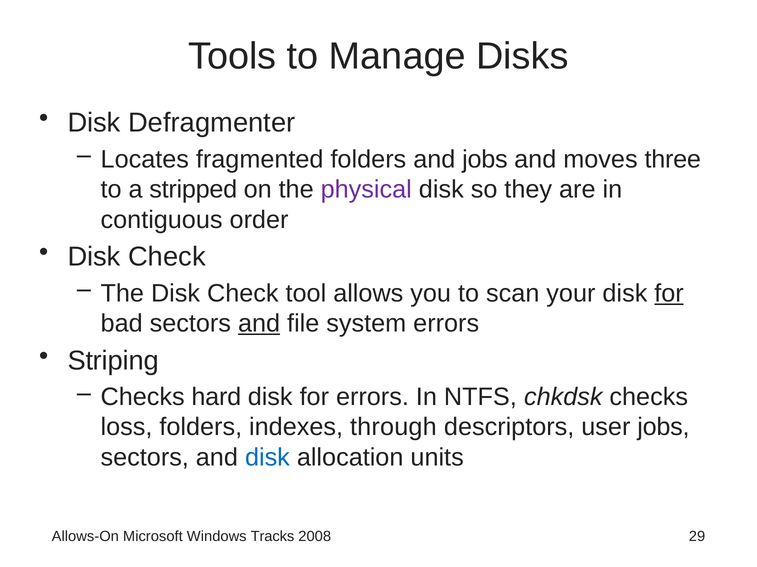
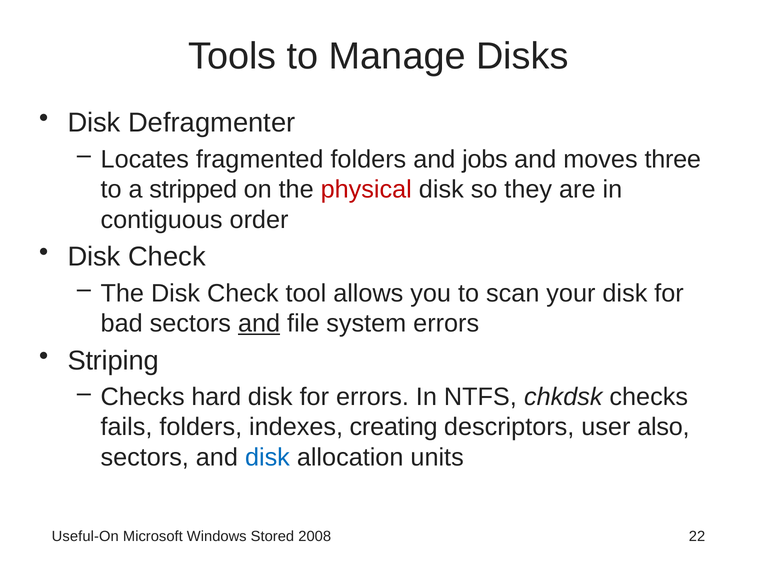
physical colour: purple -> red (366, 190)
for underline: present -> none (669, 294)
loss: loss -> fails (127, 428)
through: through -> creating (394, 428)
user jobs: jobs -> also (663, 428)
Allows-On: Allows-On -> Useful-On (85, 537)
Tracks: Tracks -> Stored (272, 537)
29: 29 -> 22 (697, 537)
